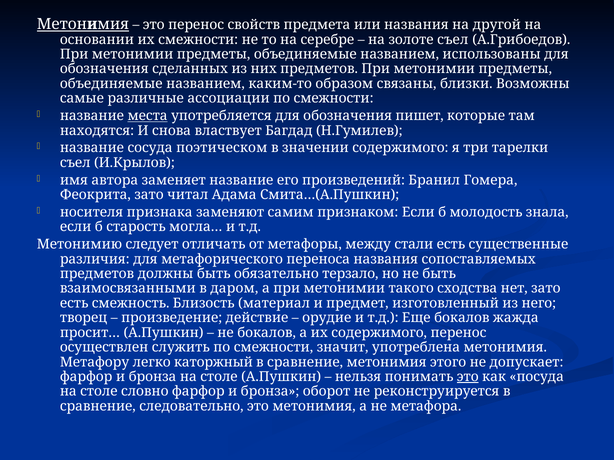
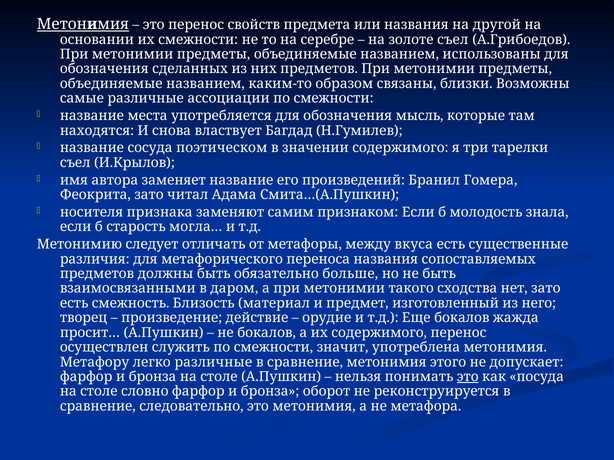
места underline: present -> none (148, 116)
пишет: пишет -> мысль (420, 116)
стали: стали -> вкуса (414, 245)
терзало: терзало -> больше (350, 274)
легко каторжный: каторжный -> различные (213, 362)
